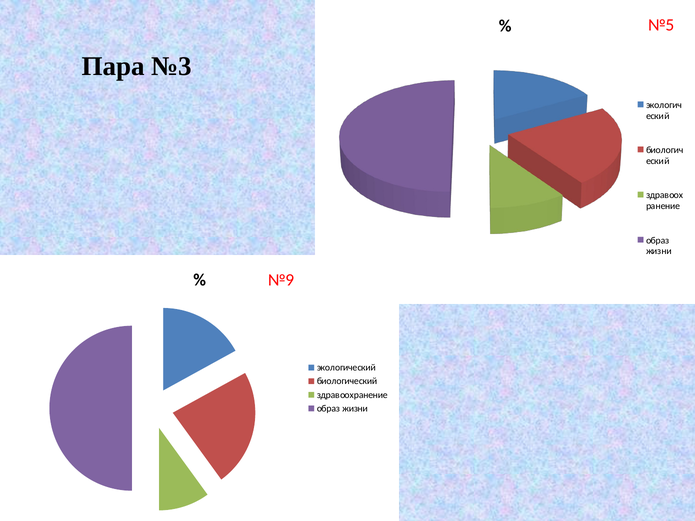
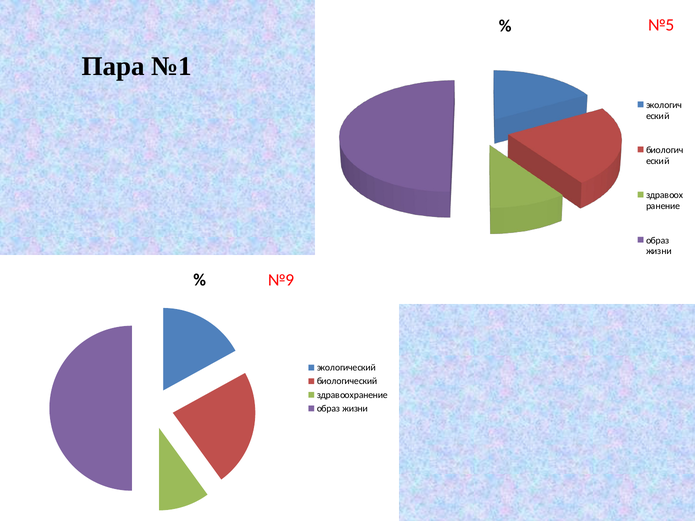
№3: №3 -> №1 (172, 66)
